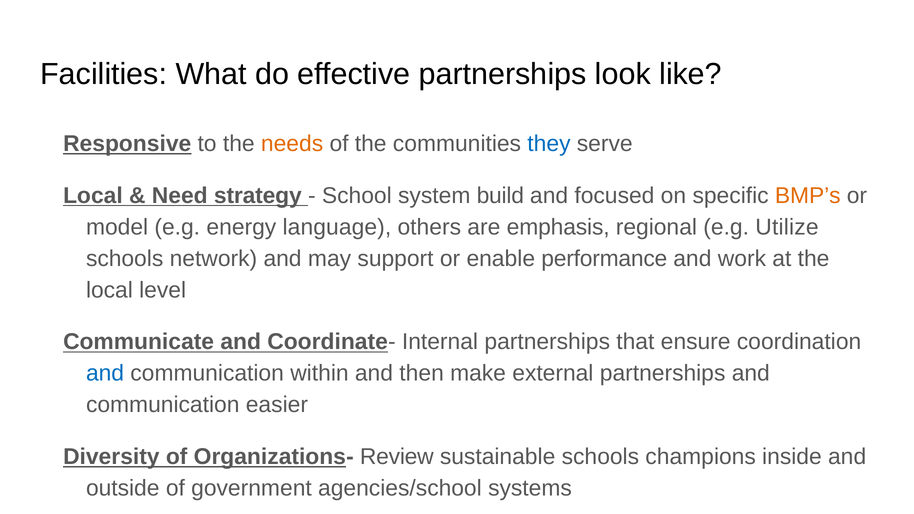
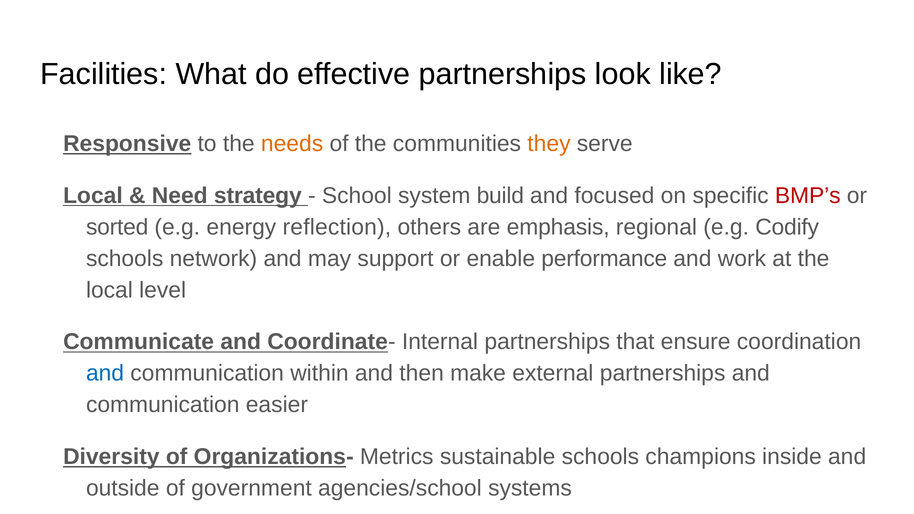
they colour: blue -> orange (549, 144)
BMP’s colour: orange -> red (808, 196)
model: model -> sorted (117, 227)
language: language -> reflection (337, 227)
Utilize: Utilize -> Codify (787, 227)
Review: Review -> Metrics (397, 457)
